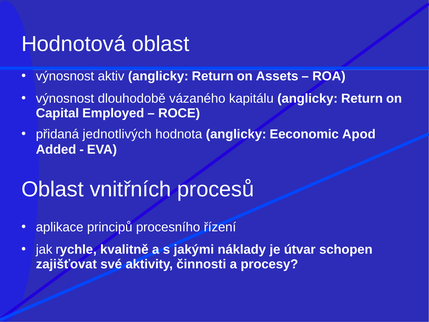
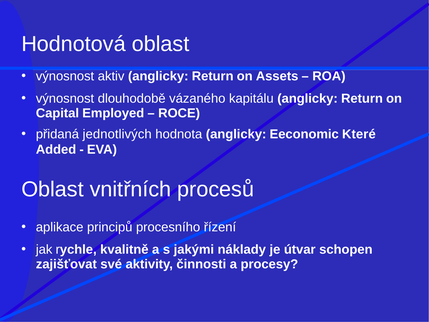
Apod: Apod -> Které (359, 134)
